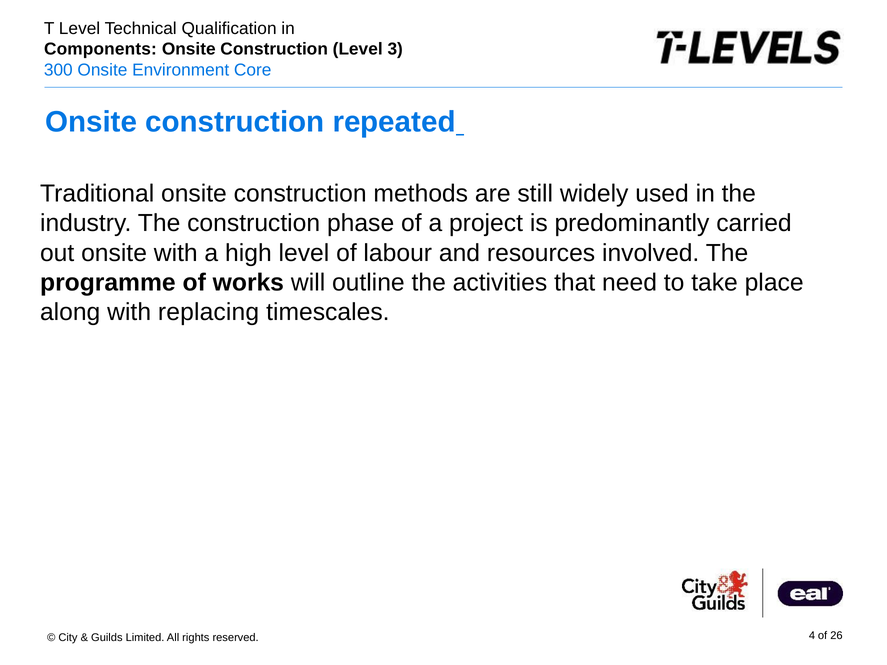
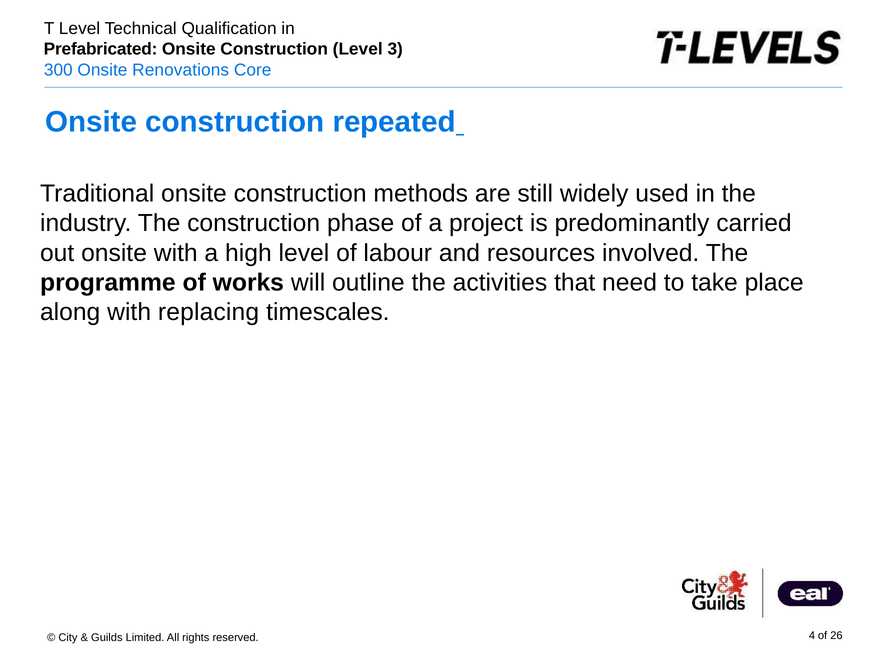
Components: Components -> Prefabricated (101, 49)
Environment: Environment -> Renovations (181, 70)
